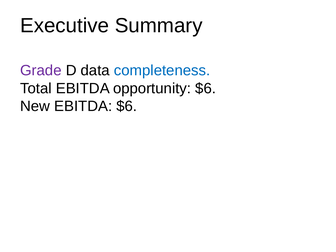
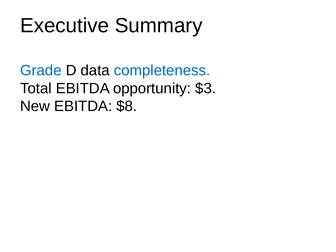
Grade colour: purple -> blue (41, 70)
opportunity $6: $6 -> $3 (206, 88)
EBITDA $6: $6 -> $8 (127, 106)
